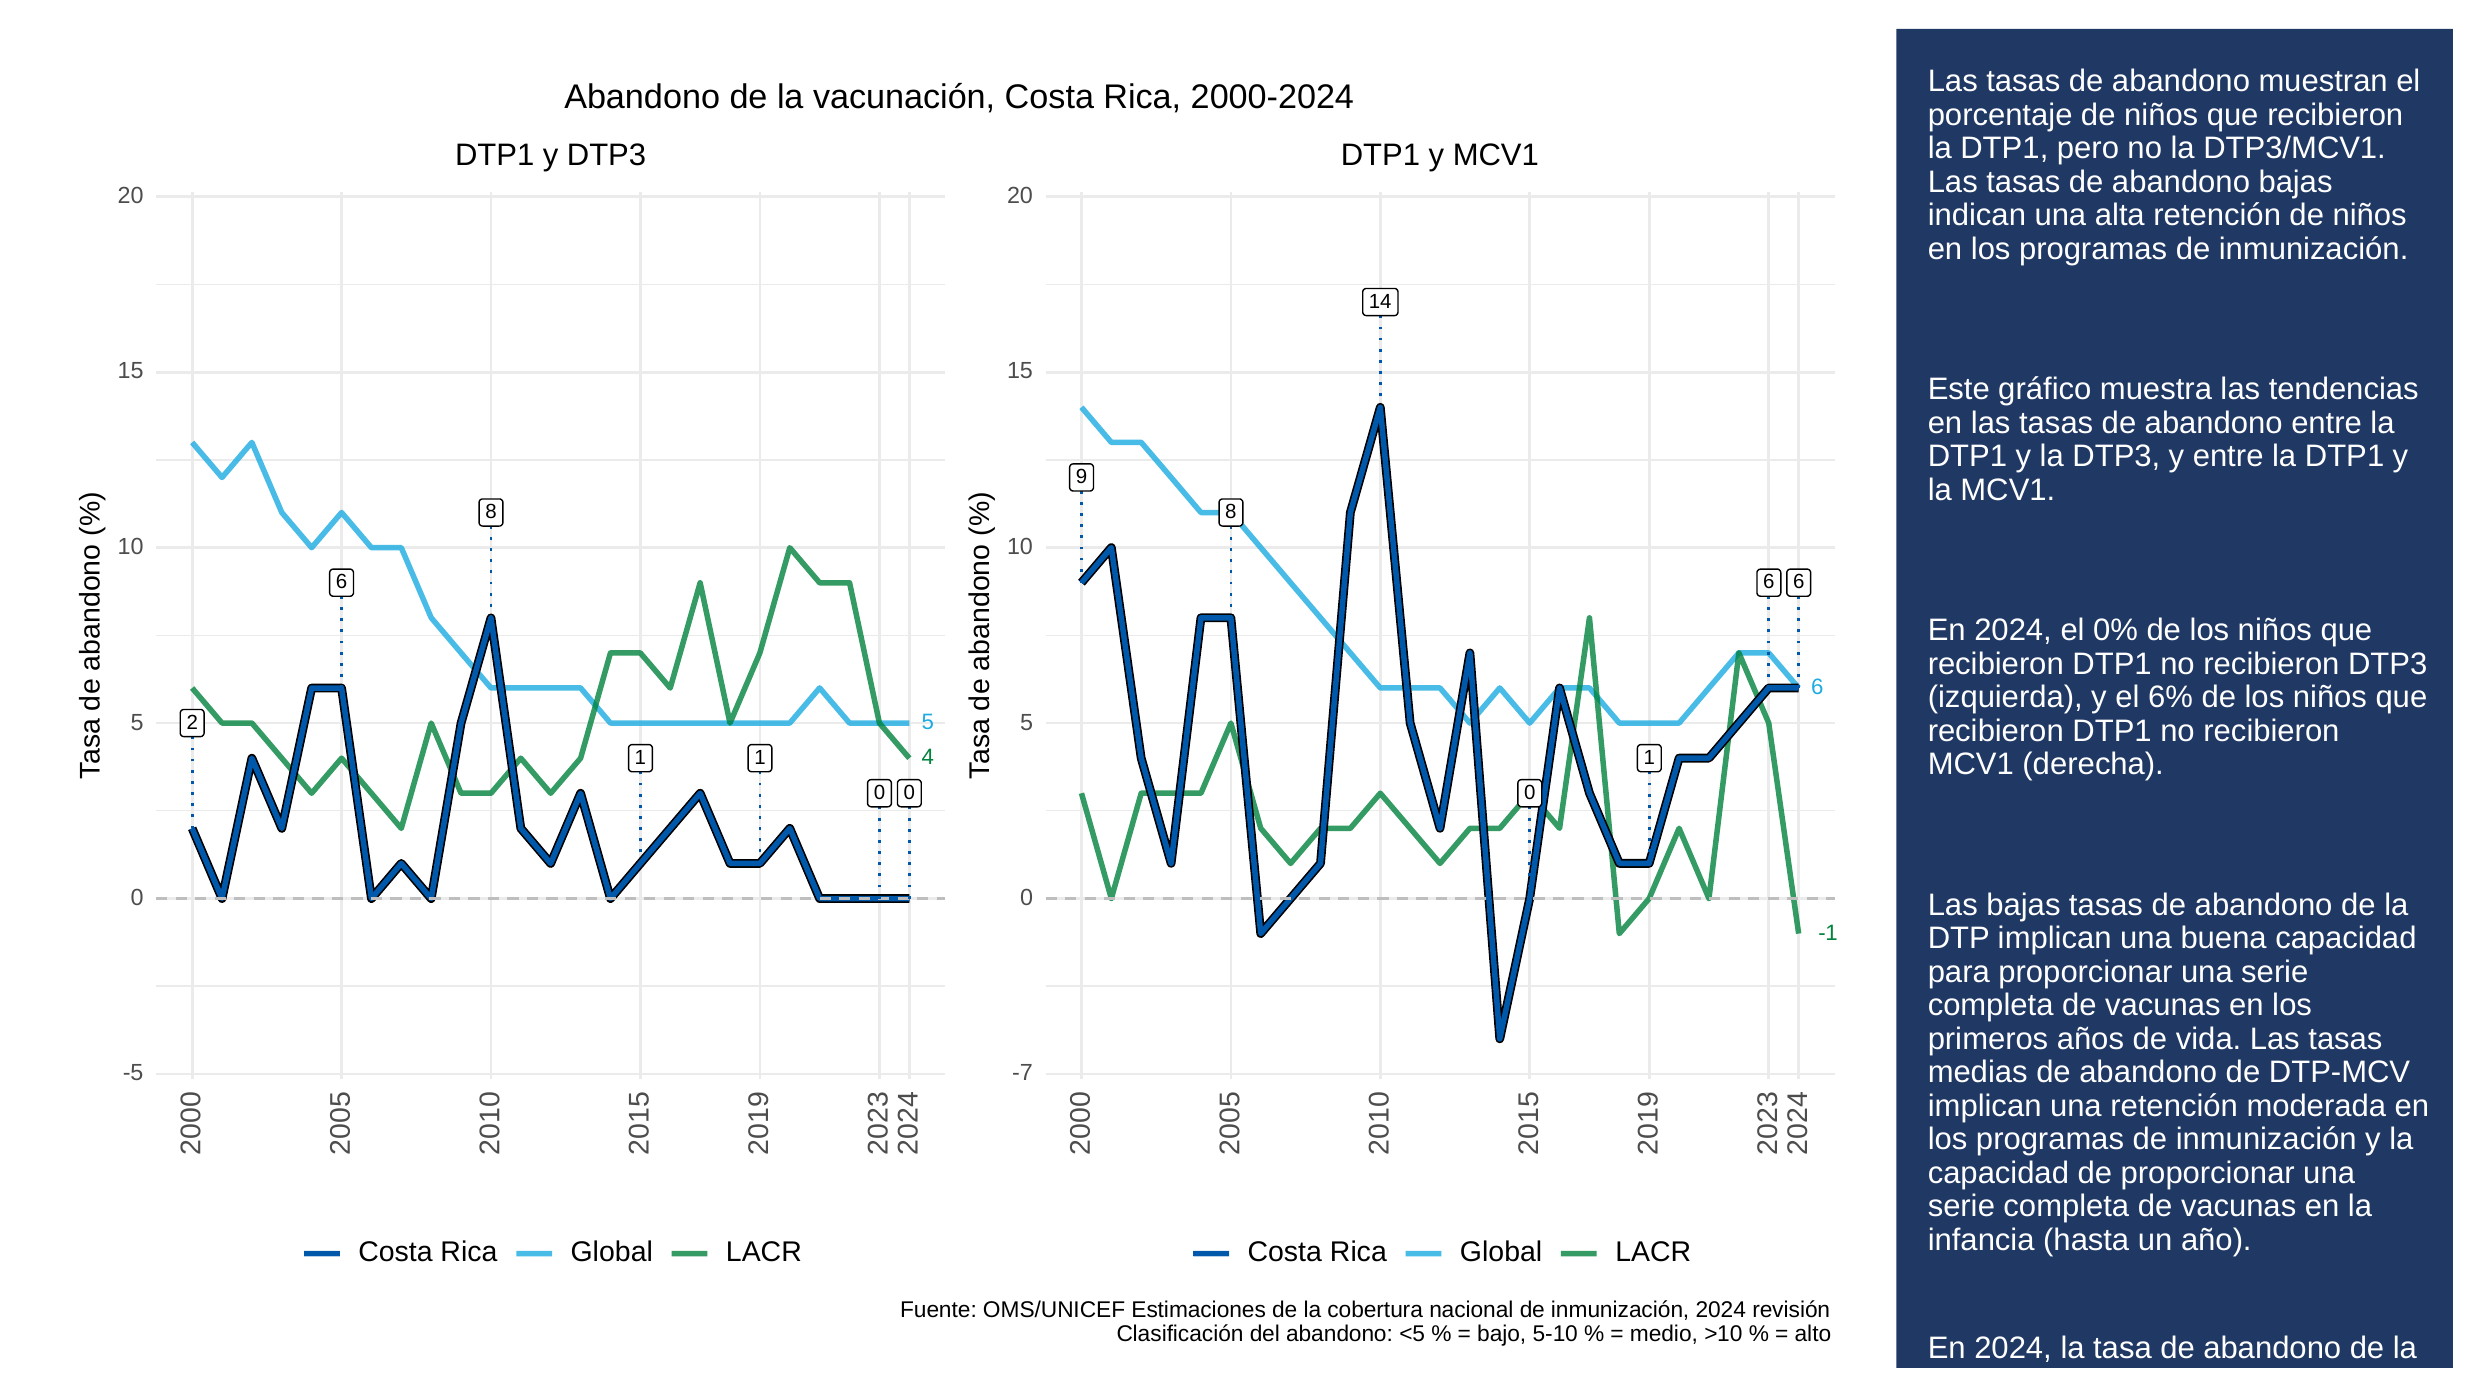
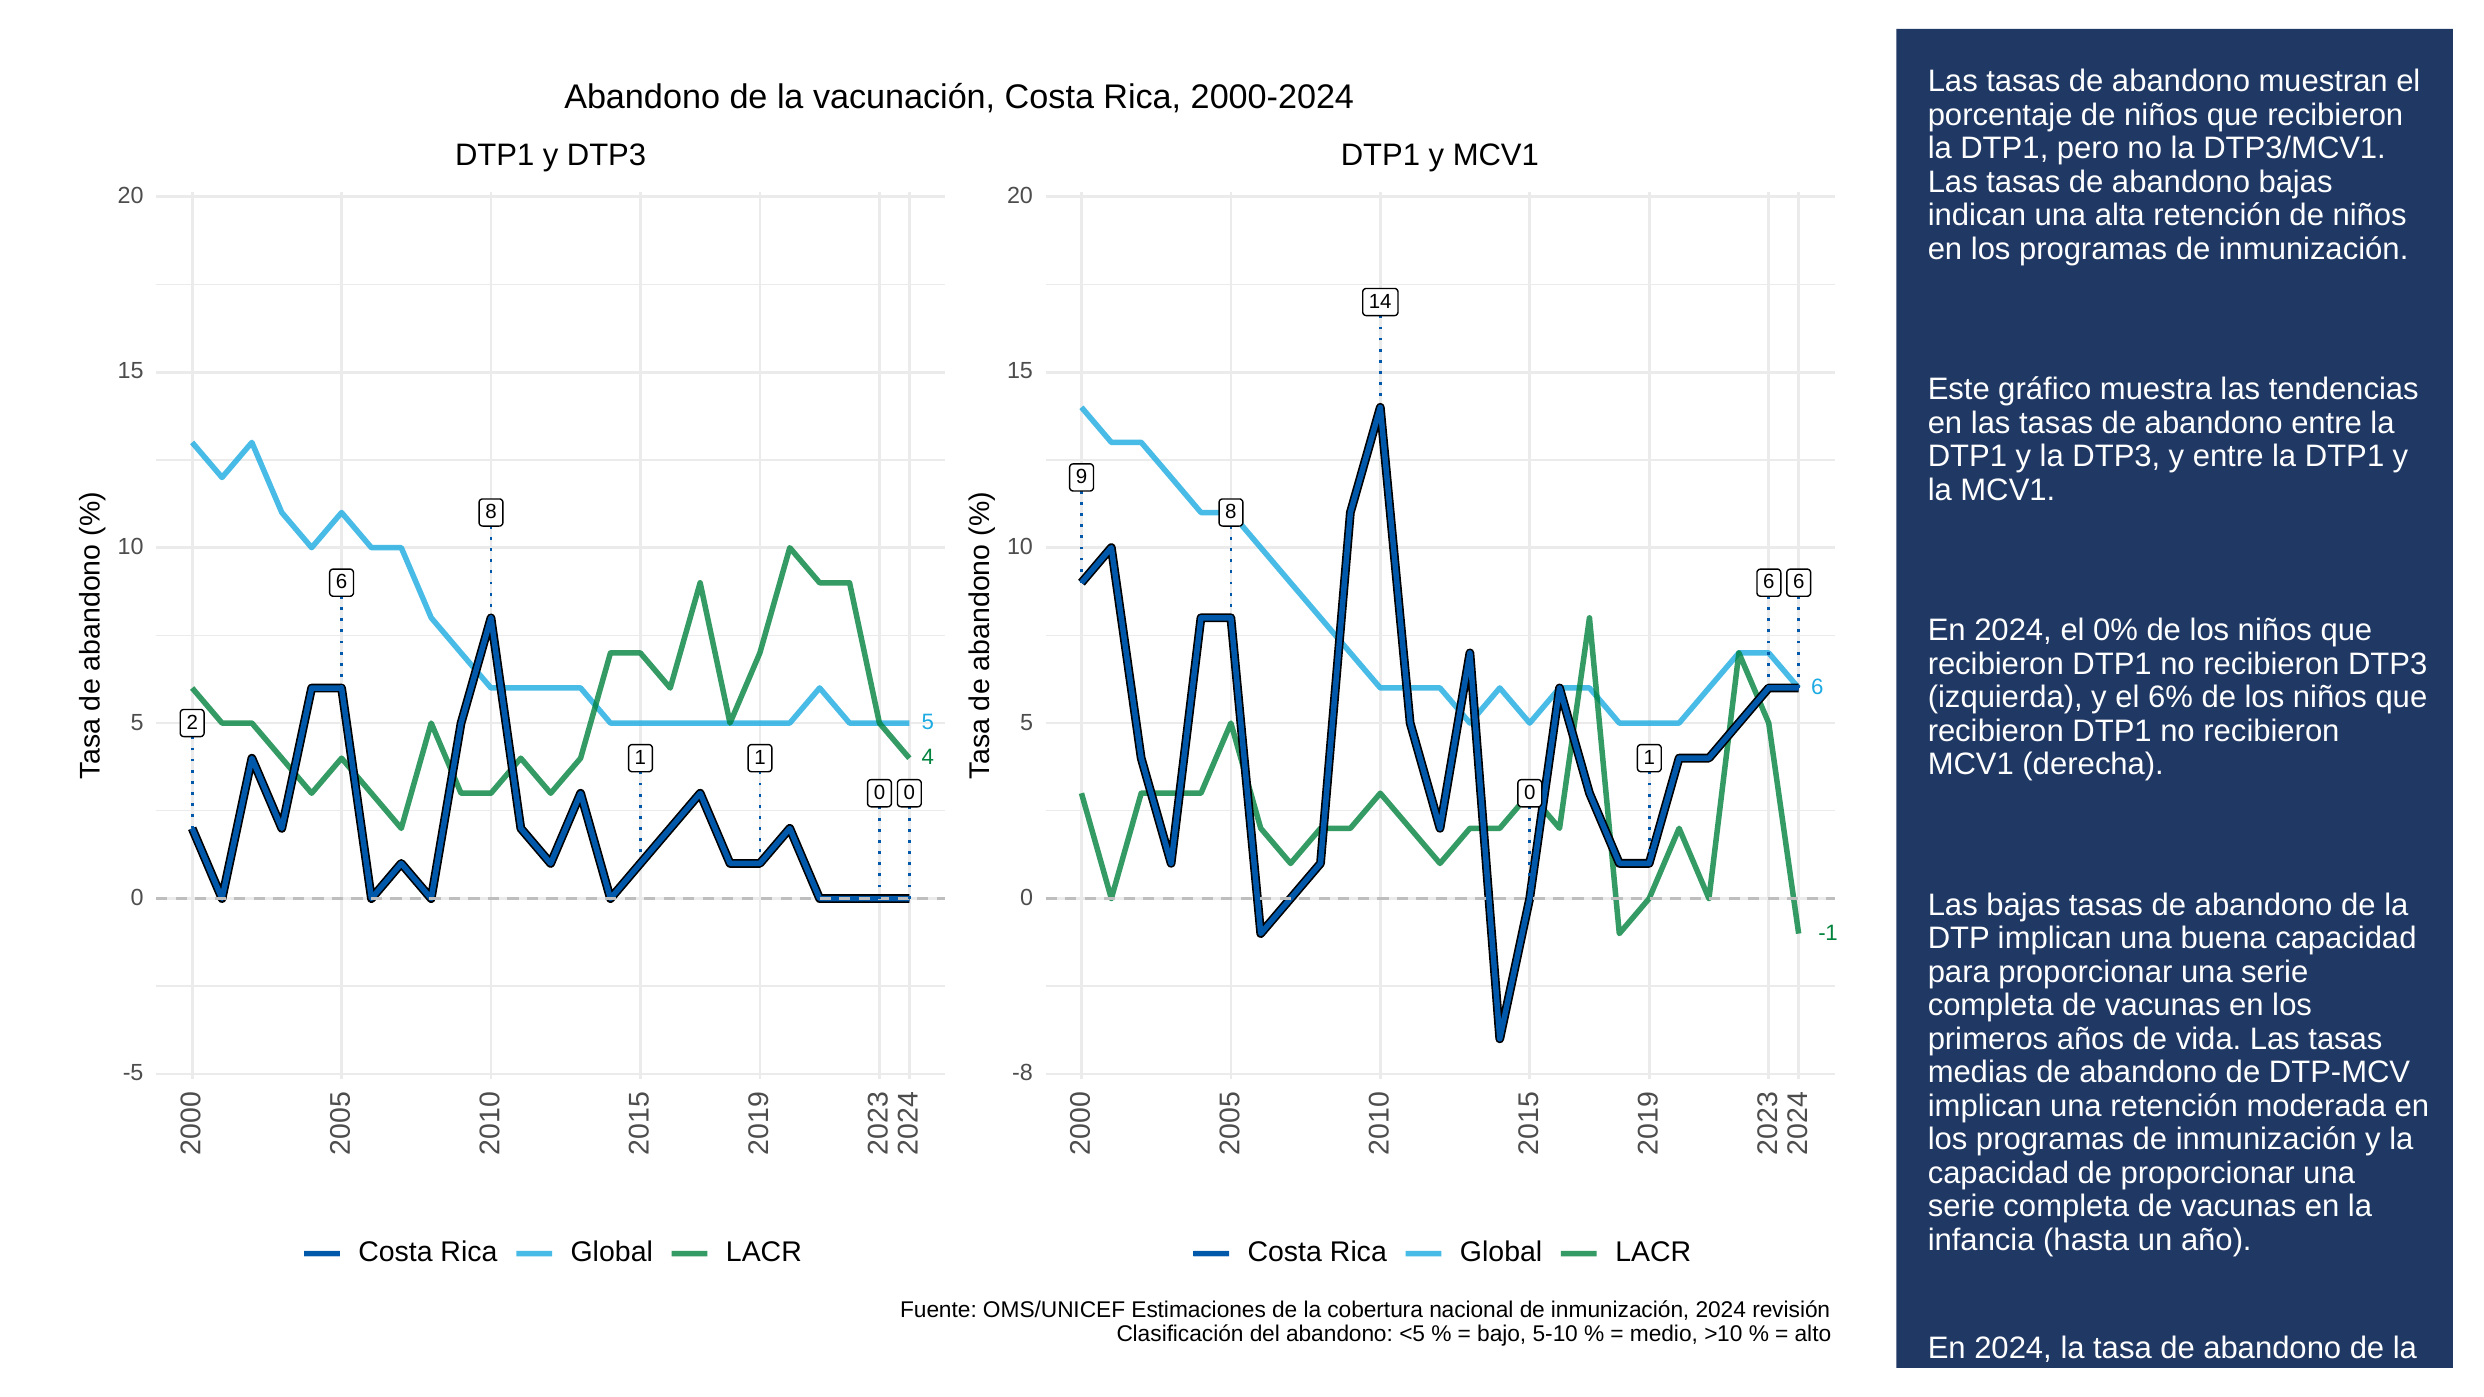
-7: -7 -> -8 (1023, 1073)
